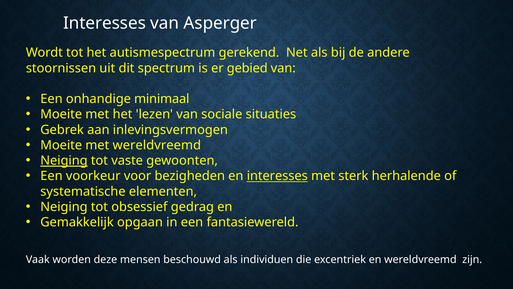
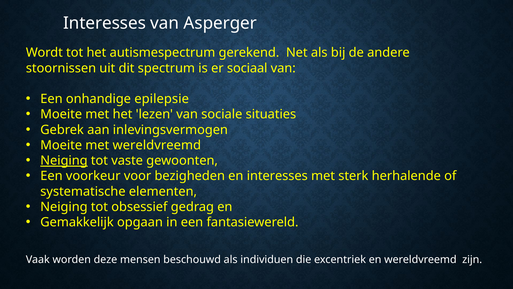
gebied: gebied -> sociaal (247, 68)
minimaal: minimaal -> epilepsie (162, 99)
interesses underline: present -> none (277, 176)
